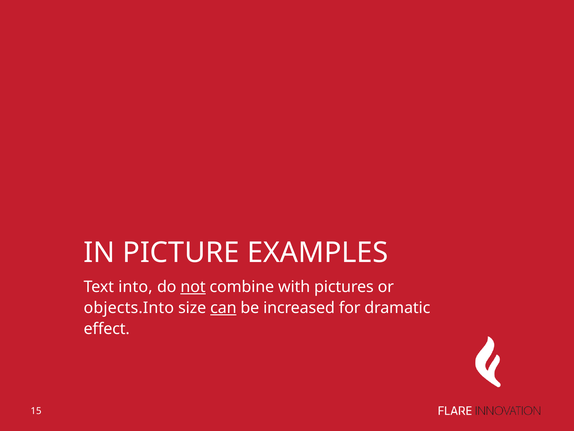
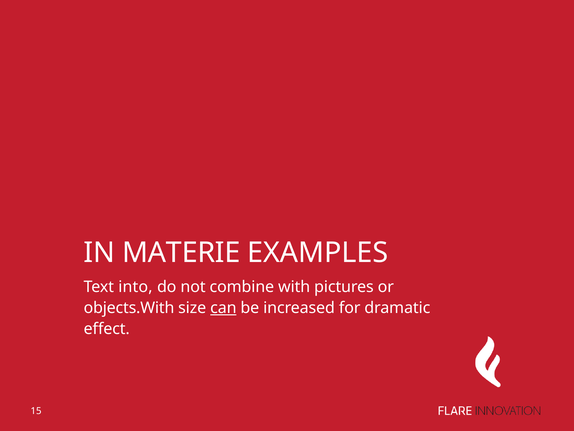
PICTURE: PICTURE -> MATERIE (181, 252)
not underline: present -> none (193, 287)
objects.Into: objects.Into -> objects.With (129, 308)
